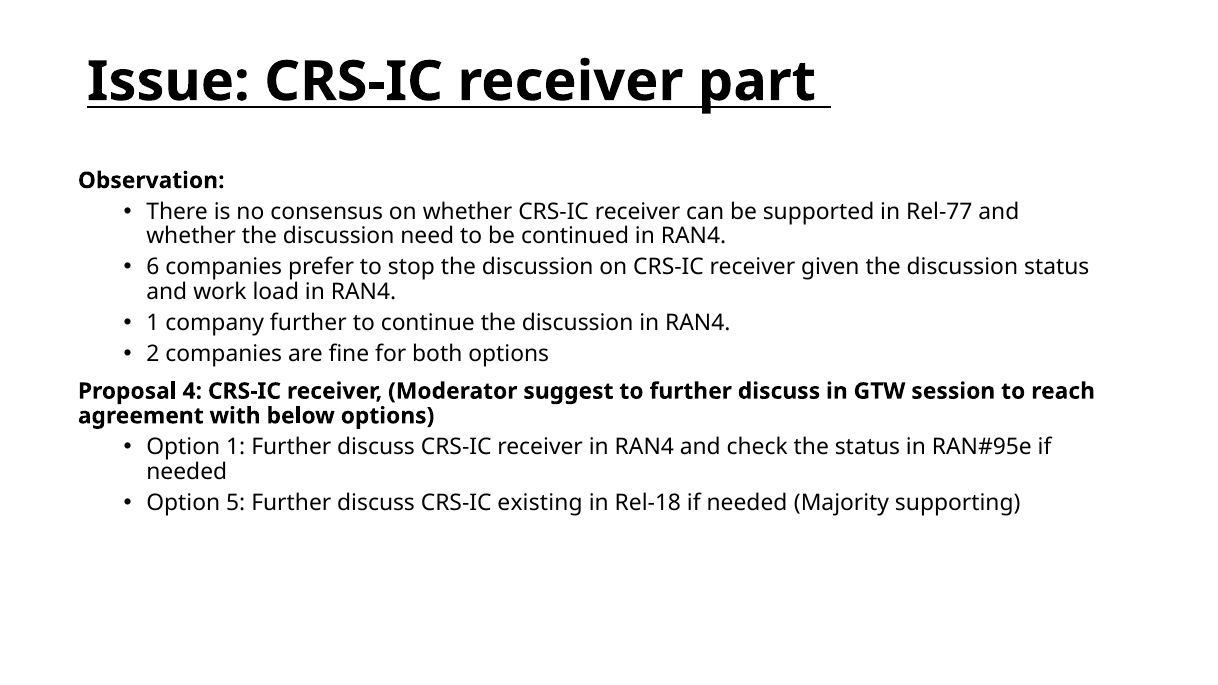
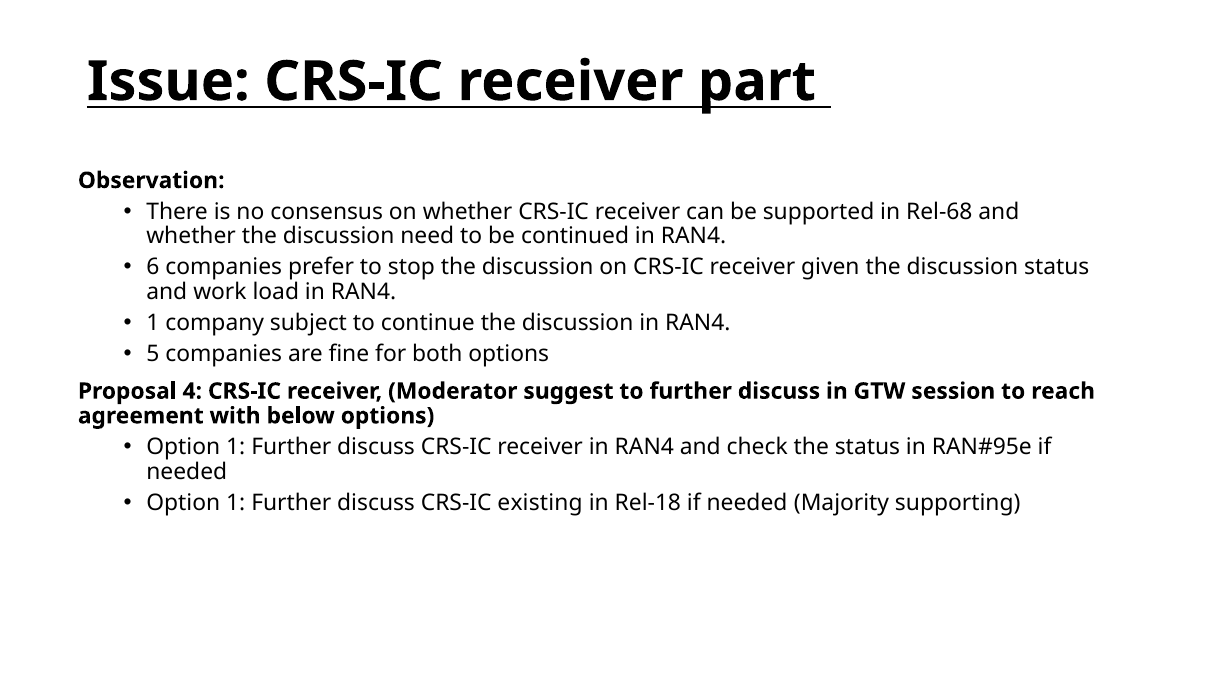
Rel-77: Rel-77 -> Rel-68 (939, 212)
company further: further -> subject (308, 323)
2: 2 -> 5 (153, 354)
5: 5 -> 1 (236, 503)
